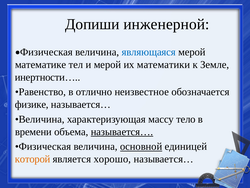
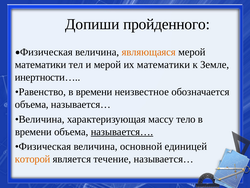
инженерной: инженерной -> пройденного (167, 24)
являющаяся colour: blue -> orange (149, 52)
математике: математике -> математики (41, 64)
Равенство в отлично: отлично -> времени (94, 92)
физике: физике -> объема (32, 104)
основной underline: present -> none (141, 146)
хорошо: хорошо -> течение (112, 159)
